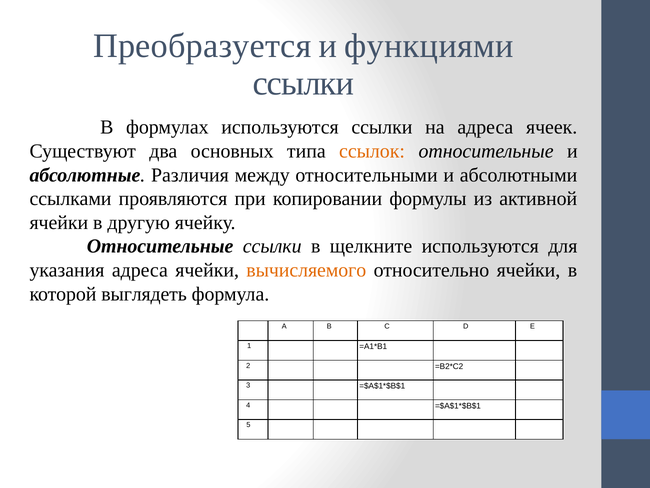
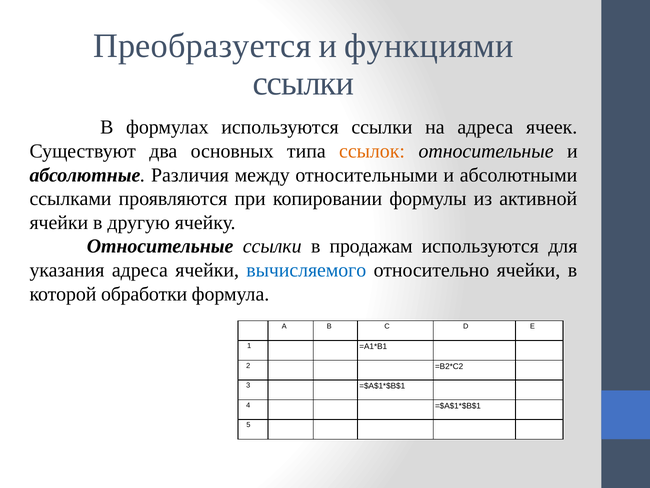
щелкните: щелкните -> продажам (371, 246)
вычисляемого colour: orange -> blue (306, 270)
выглядеть: выглядеть -> обработки (144, 294)
